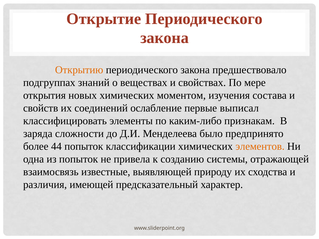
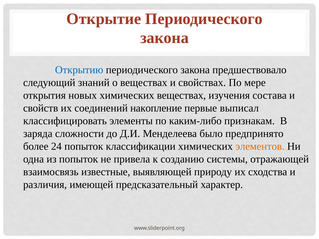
Открытию colour: orange -> blue (79, 70)
подгруппах: подгруппах -> следующий (49, 83)
химических моментом: моментом -> веществах (181, 95)
ослабление: ослабление -> накопление (156, 108)
44: 44 -> 24 (56, 146)
